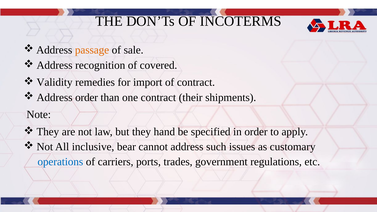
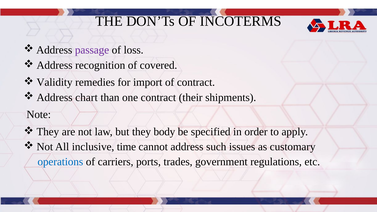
passage colour: orange -> purple (92, 50)
sale: sale -> loss (134, 50)
Address order: order -> chart (86, 97)
hand: hand -> body (164, 132)
bear: bear -> time (126, 147)
